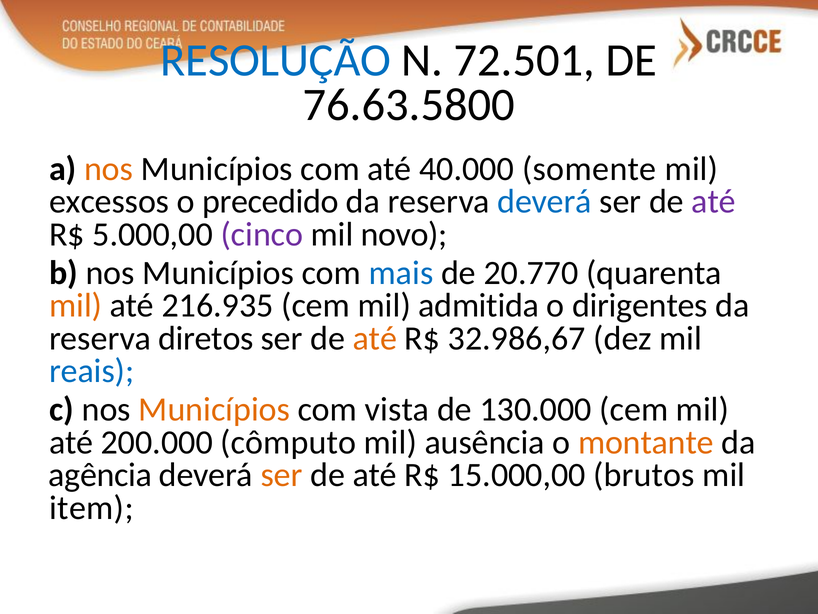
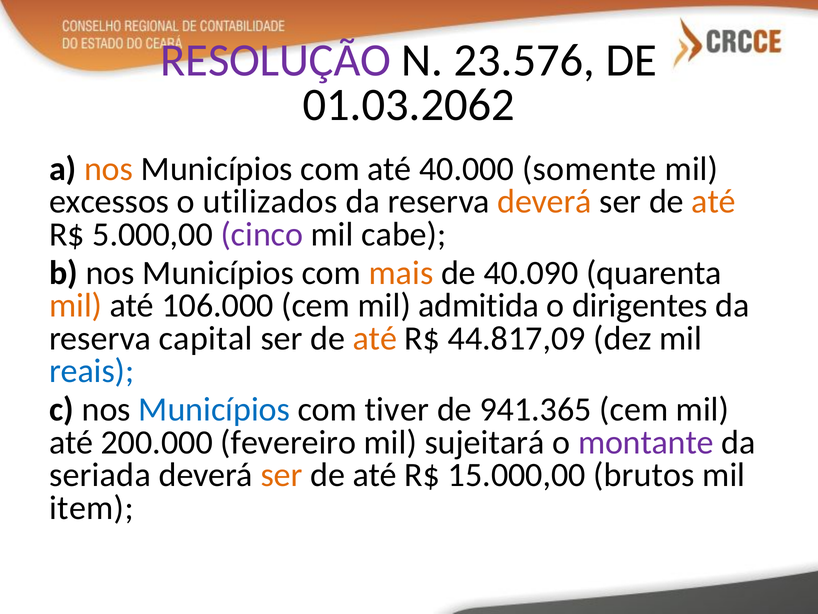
RESOLUÇÃO colour: blue -> purple (276, 60)
72.501: 72.501 -> 23.576 (524, 60)
76.63.5800: 76.63.5800 -> 01.03.2062 (409, 105)
precedido: precedido -> utilizados (270, 201)
deverá colour: blue -> orange (545, 201)
até colour: purple -> orange (714, 201)
novo: novo -> cabe (404, 234)
mais colour: blue -> orange (401, 273)
20.770: 20.770 -> 40.090 (531, 273)
216.935: 216.935 -> 106.000 (218, 305)
diretos: diretos -> capital (206, 338)
32.986,67: 32.986,67 -> 44.817,09 (517, 338)
Municípios colour: orange -> blue (214, 409)
vista: vista -> tiver (397, 409)
130.000: 130.000 -> 941.365 (536, 409)
cômputo: cômputo -> fevereiro (288, 442)
ausência: ausência -> sujeitará (485, 442)
montante colour: orange -> purple (646, 442)
agência: agência -> seriada (100, 475)
